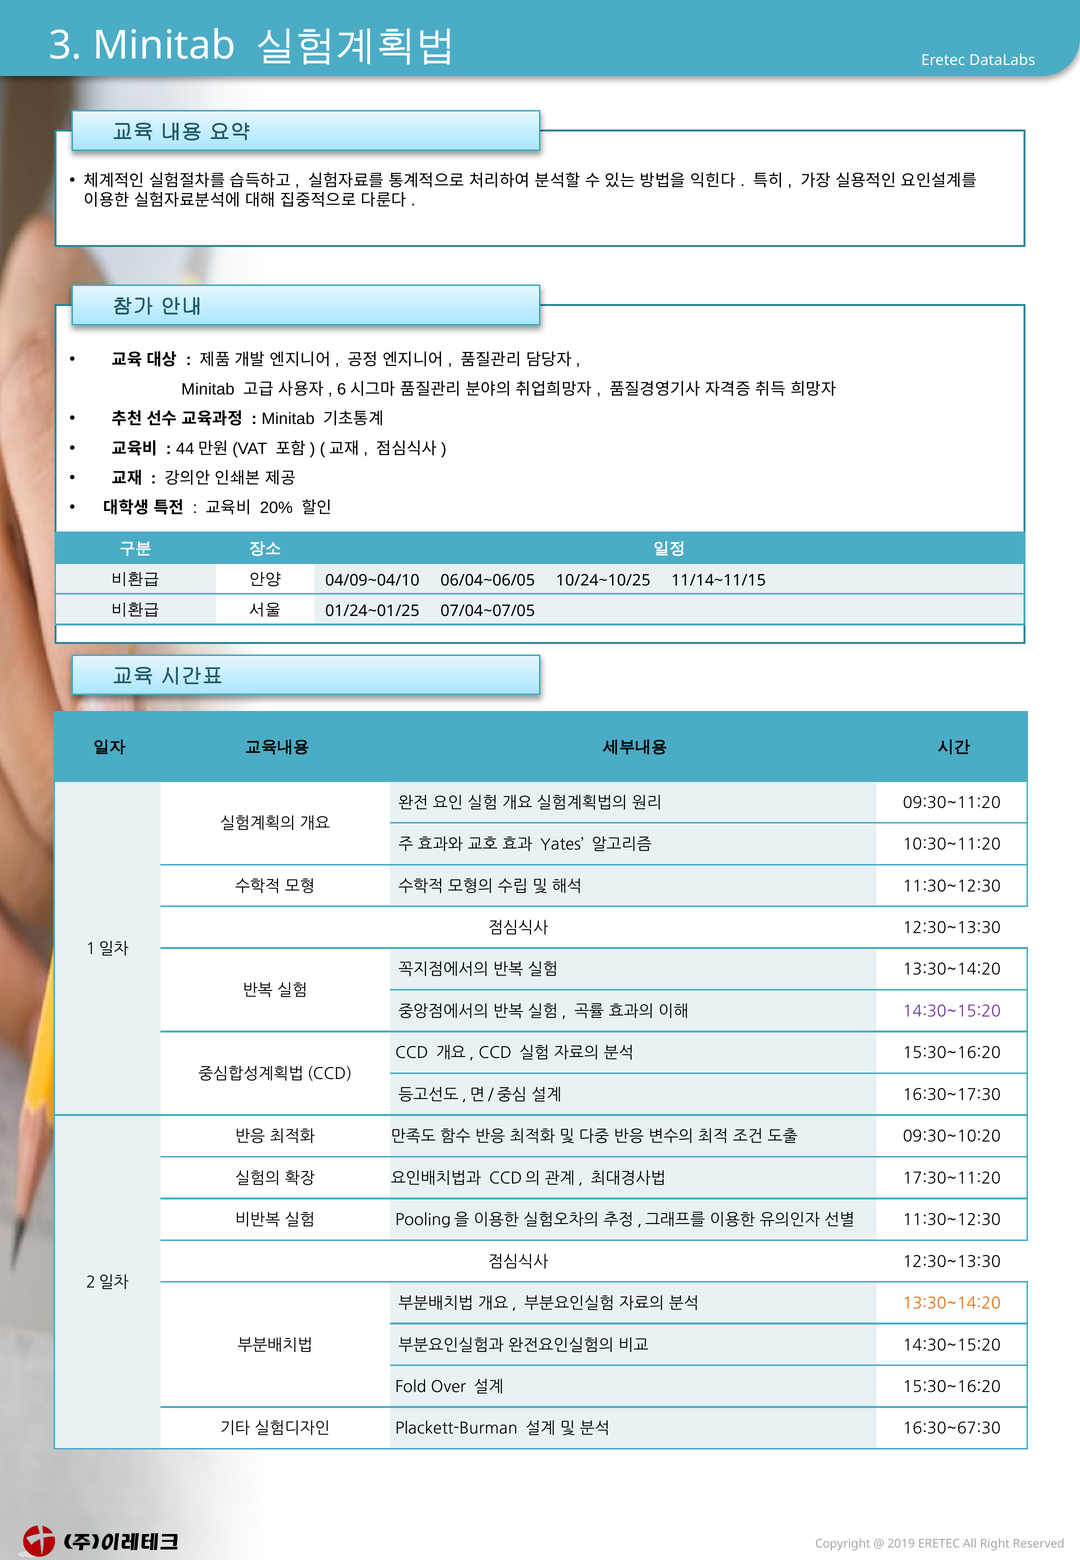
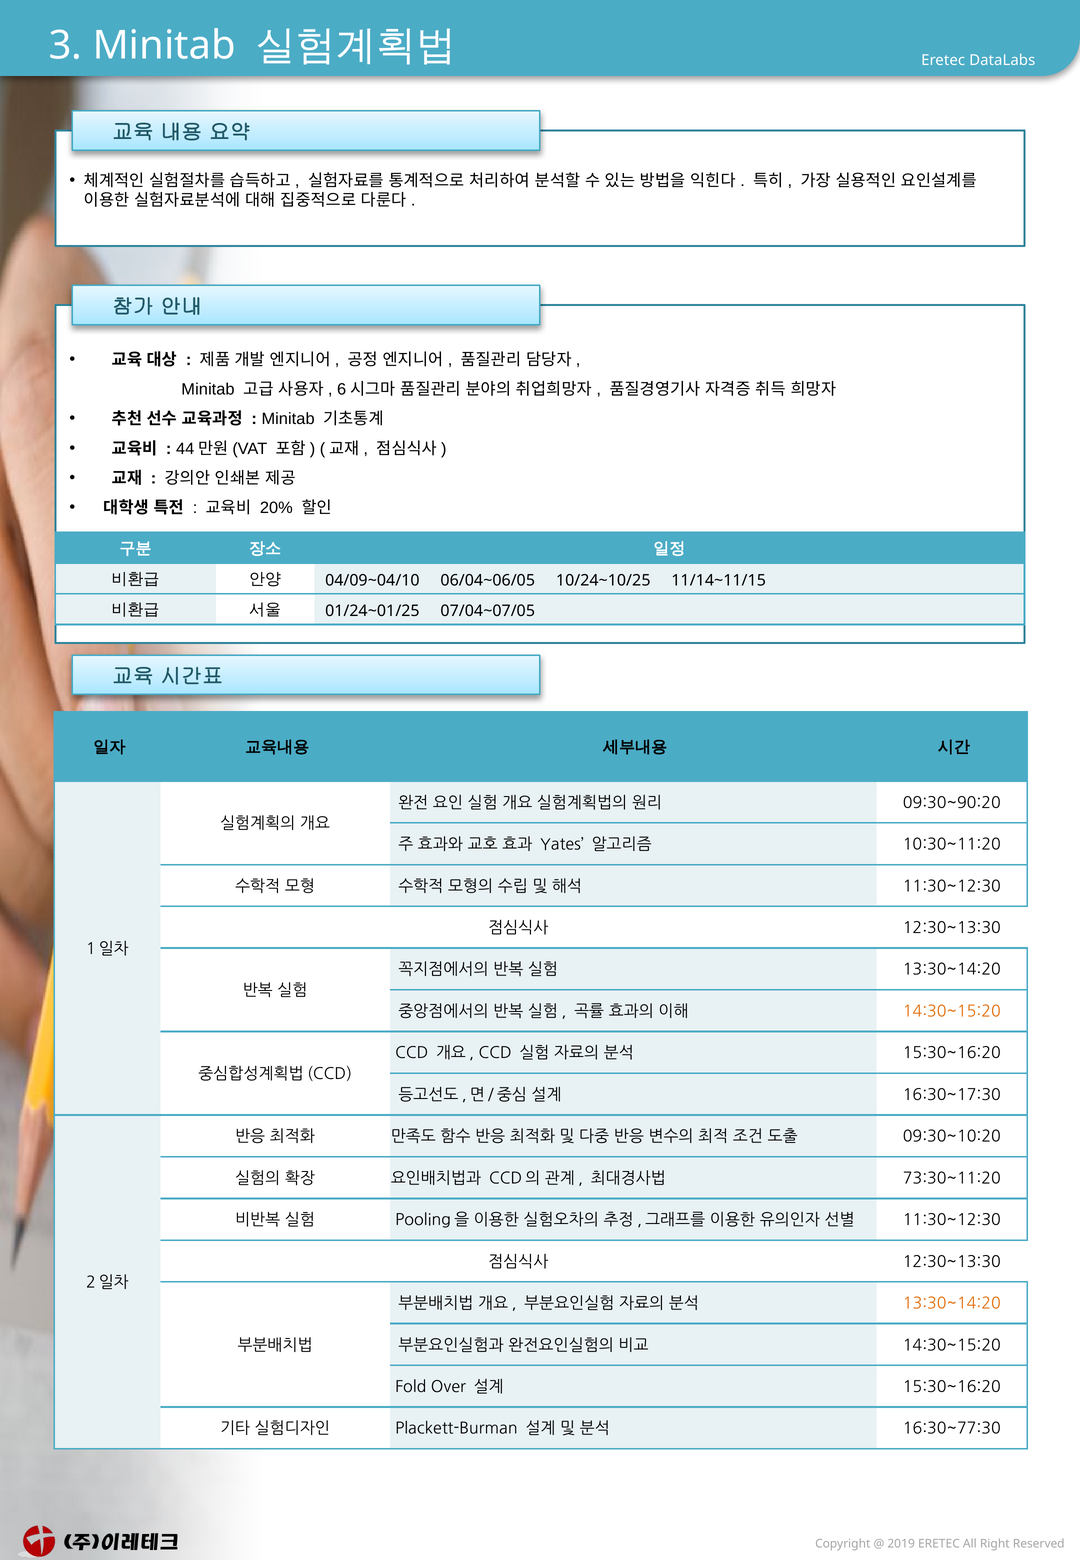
09:30~11:20: 09:30~11:20 -> 09:30~90:20 (952, 803)
14:30~15:20 colour: purple -> orange (952, 1011)
17:30~11:20: 17:30~11:20 -> 73:30~11:20 (952, 1178)
16:30~67:30: 16:30~67:30 -> 16:30~77:30 (952, 1429)
